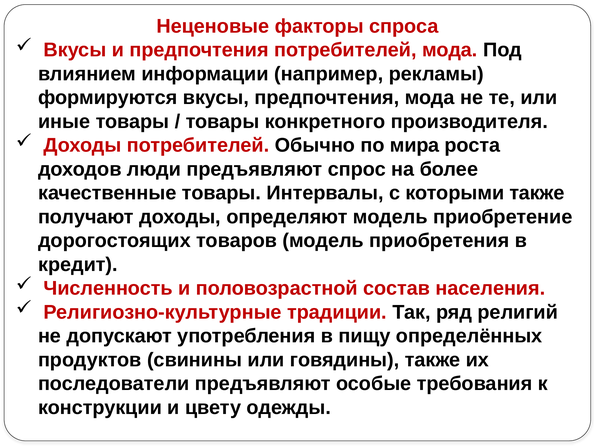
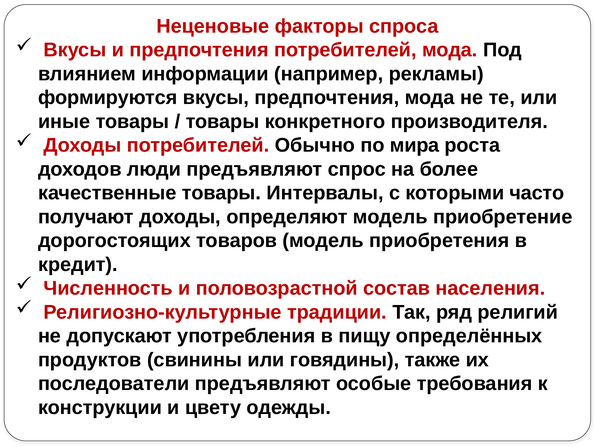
которыми также: также -> часто (537, 193)
